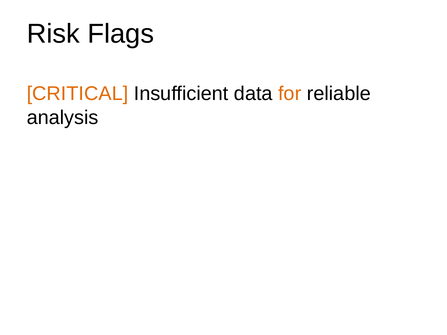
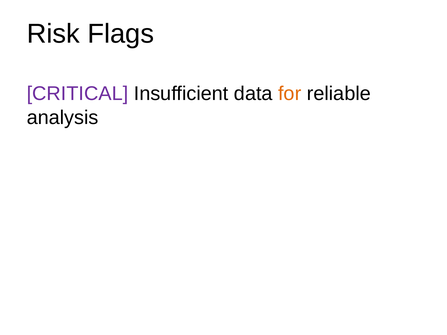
CRITICAL colour: orange -> purple (78, 94)
